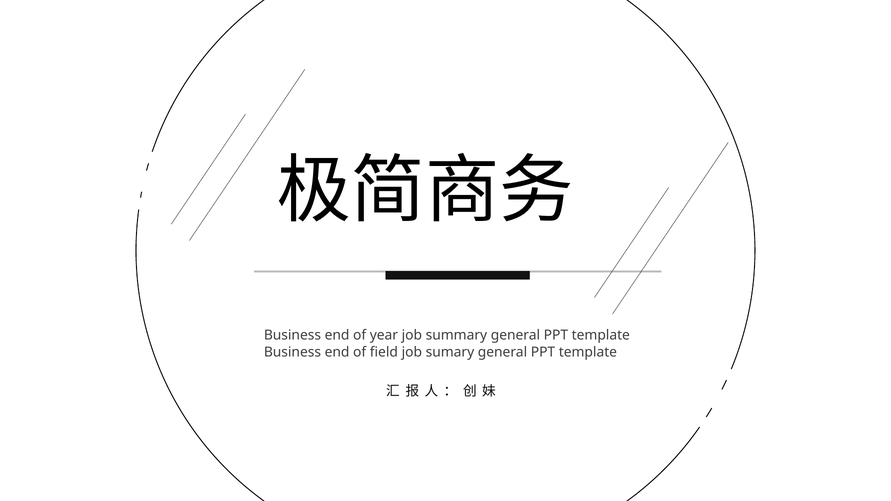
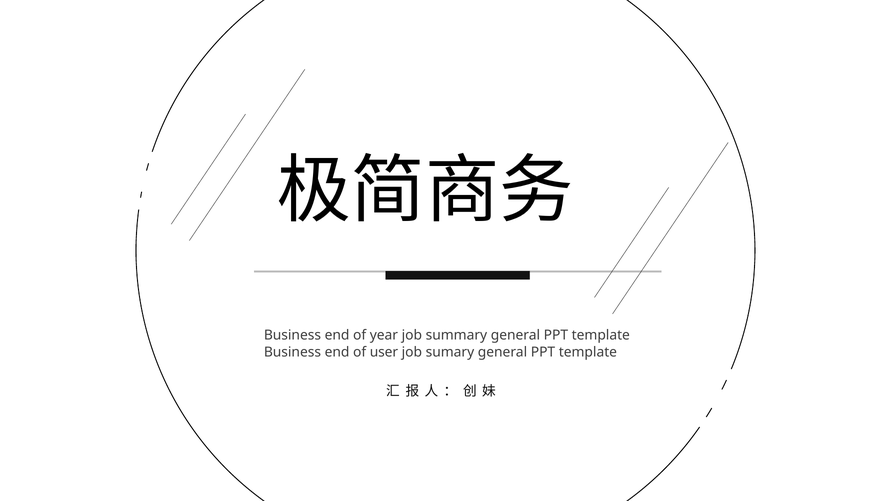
field: field -> user (384, 352)
